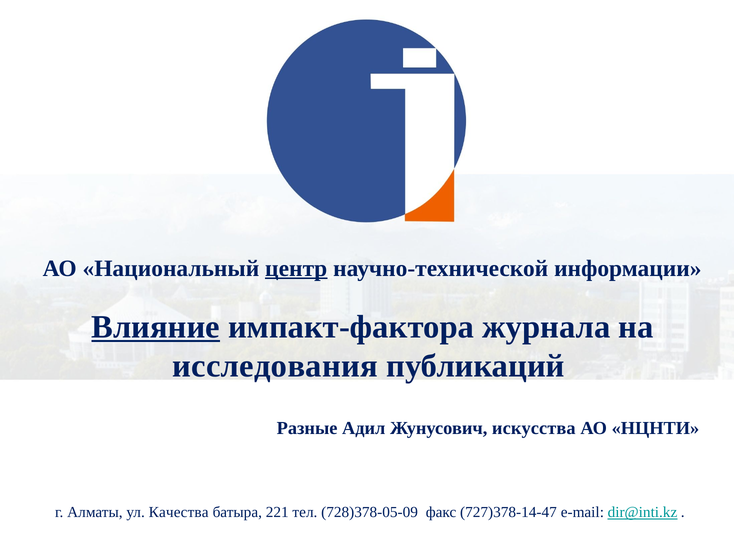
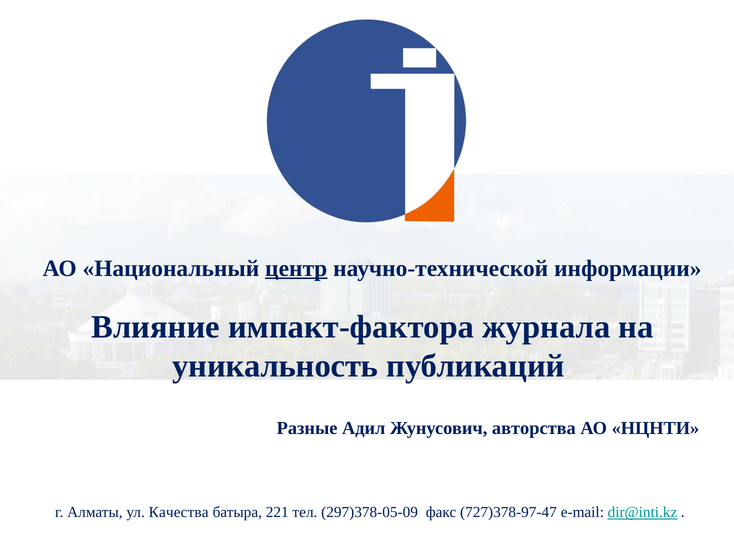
Влияние underline: present -> none (156, 327)
исследования: исследования -> уникальность (275, 366)
искусства: искусства -> авторства (534, 429)
728)378-05-09: 728)378-05-09 -> 297)378-05-09 (370, 513)
727)378-14-47: 727)378-14-47 -> 727)378-97-47 (508, 513)
